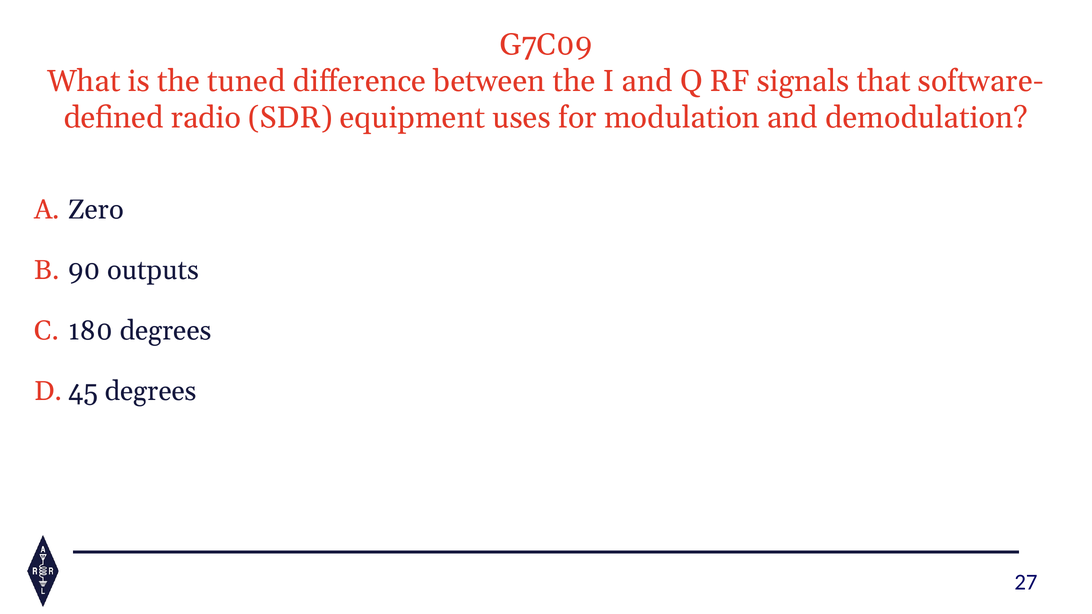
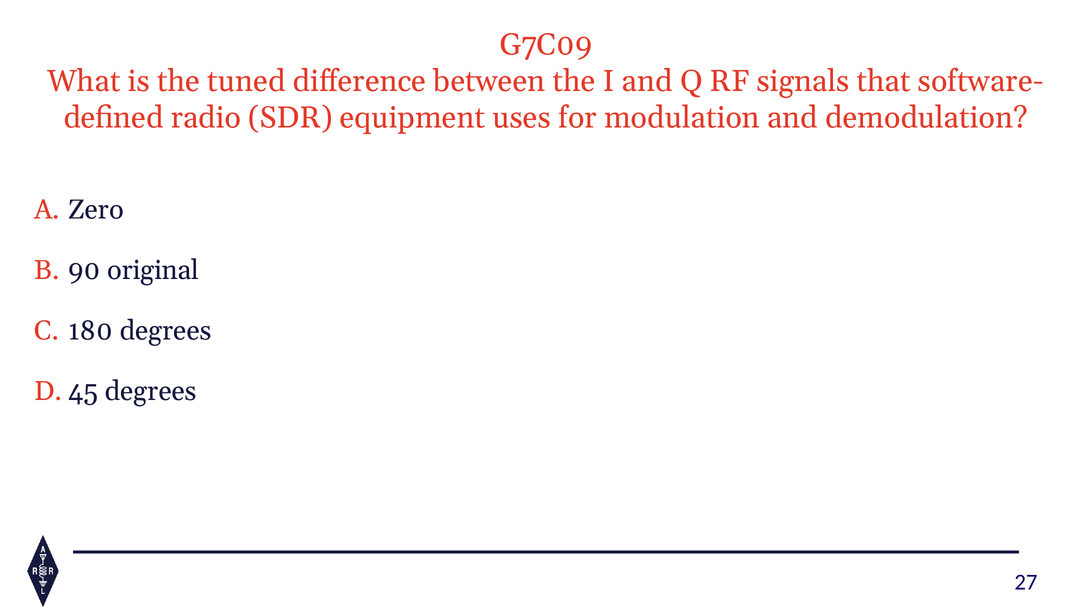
outputs: outputs -> original (153, 270)
